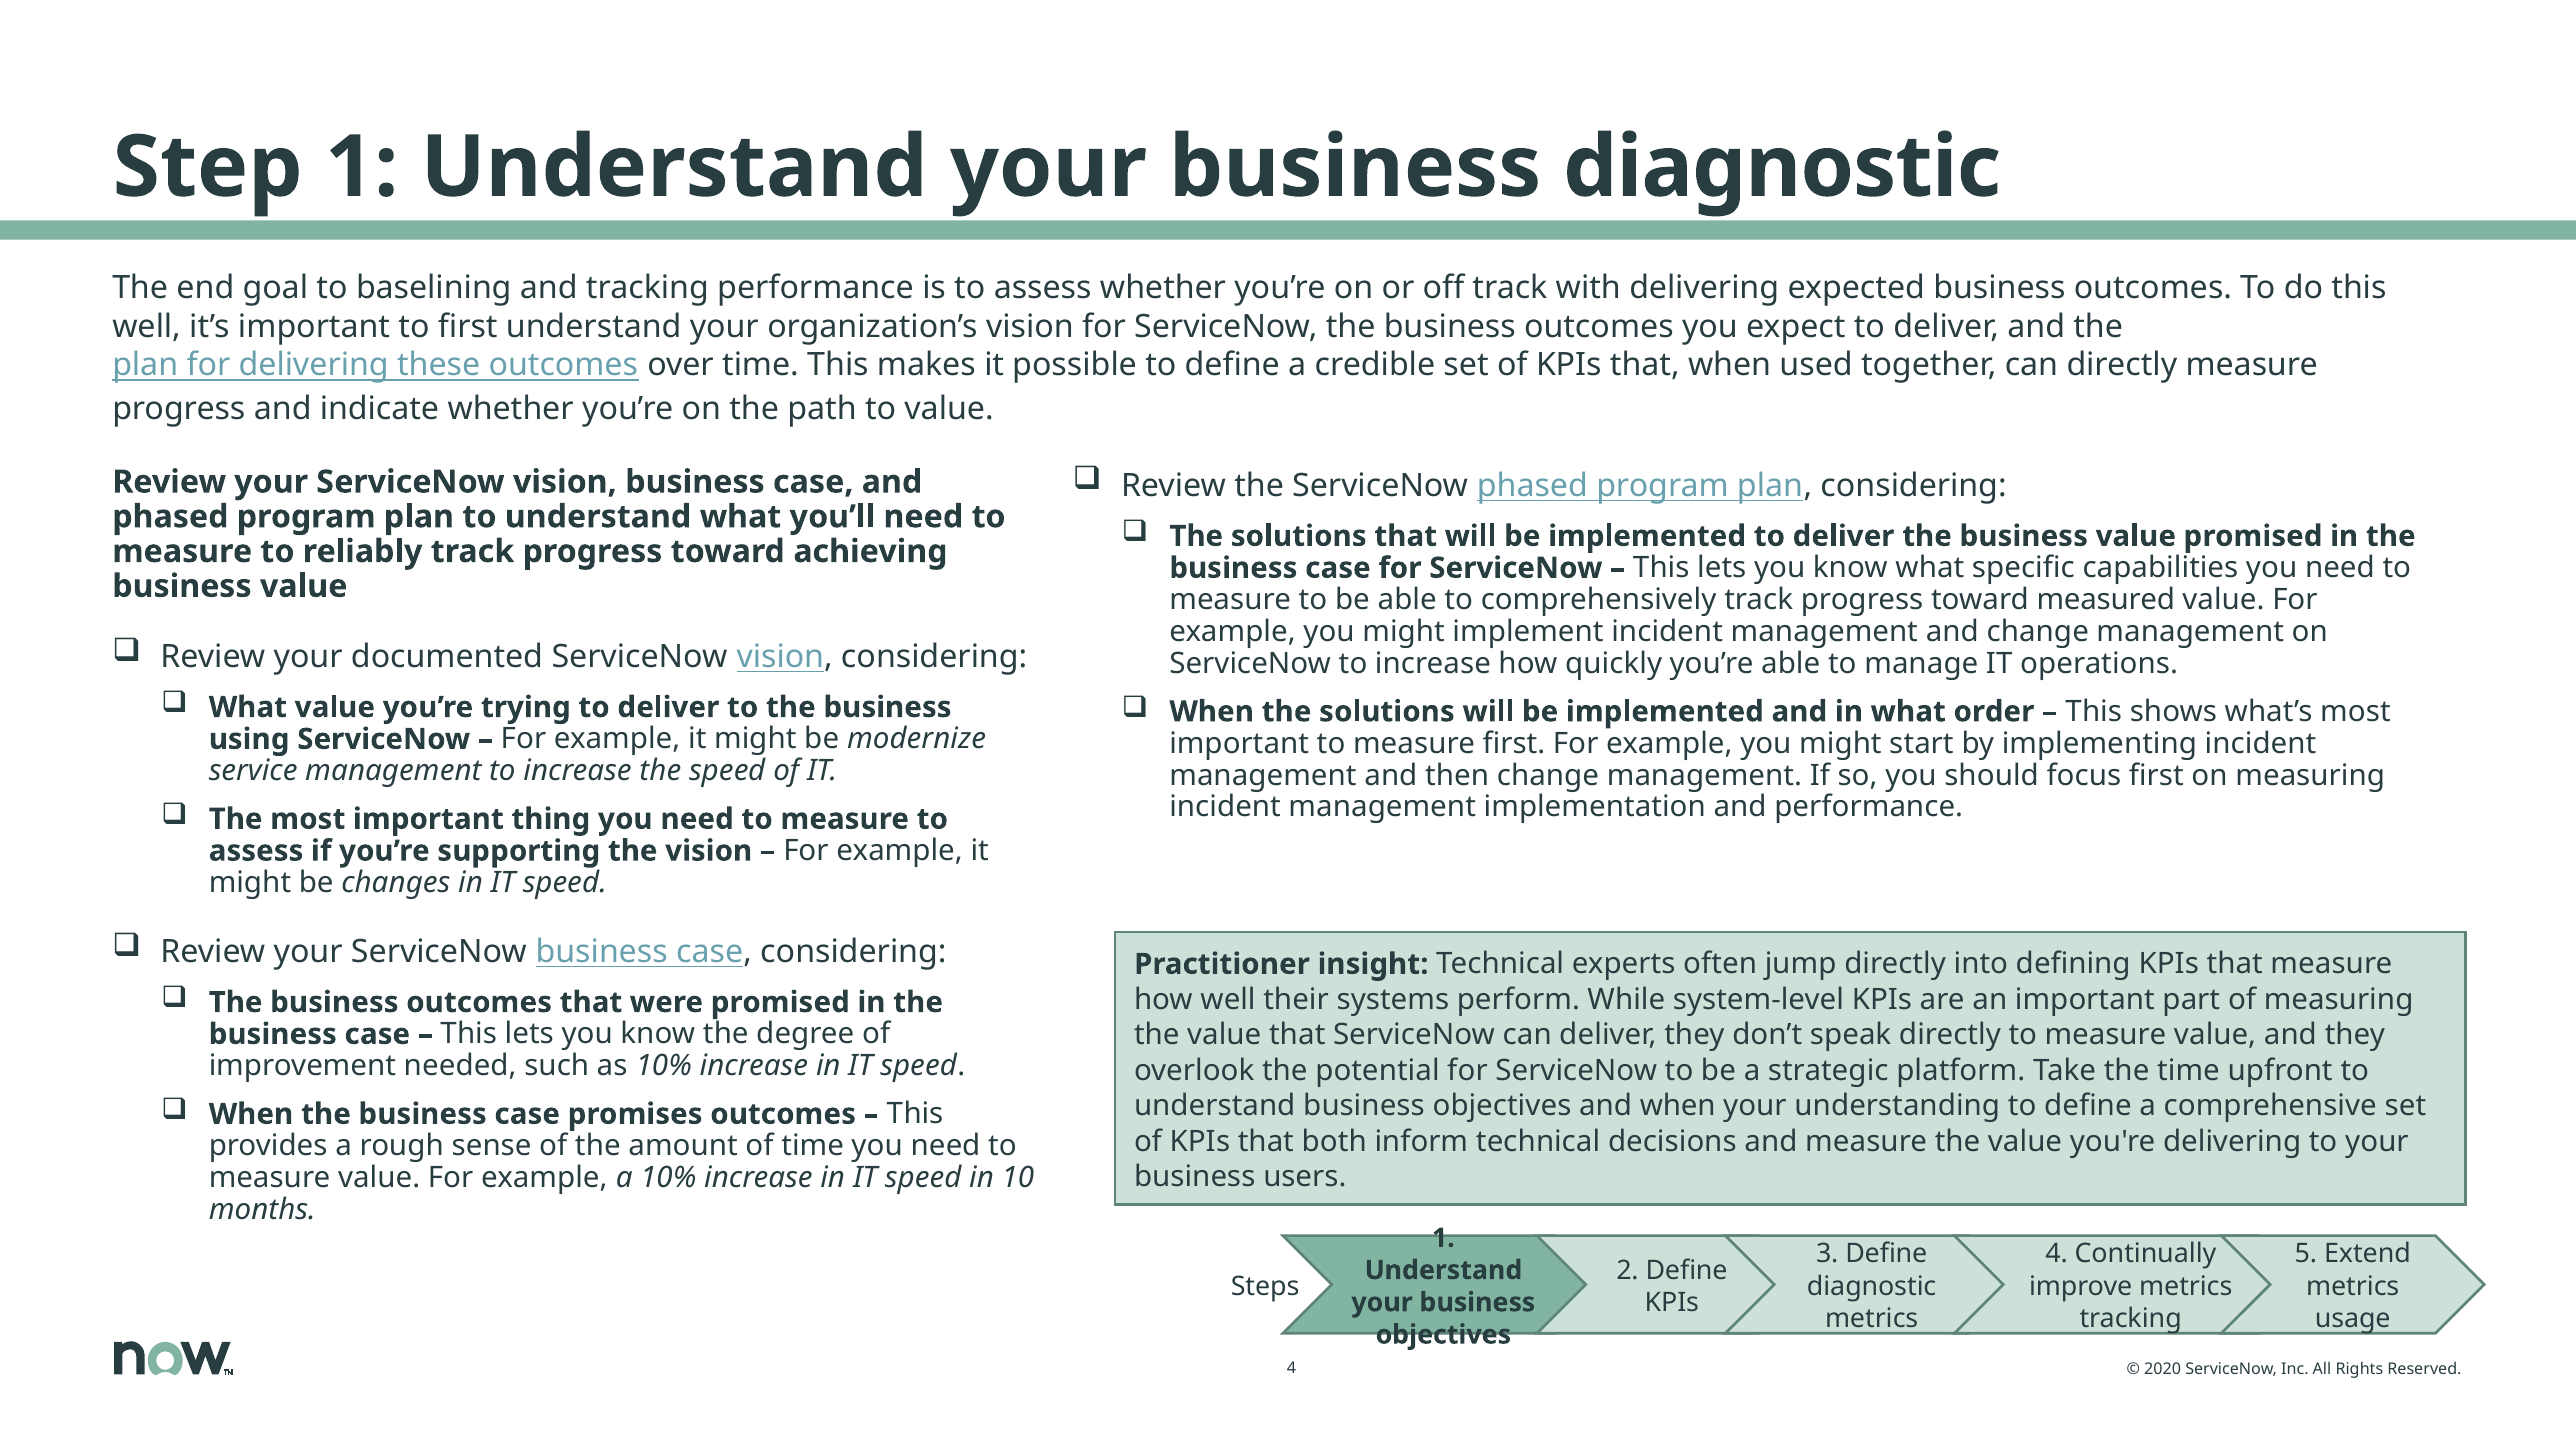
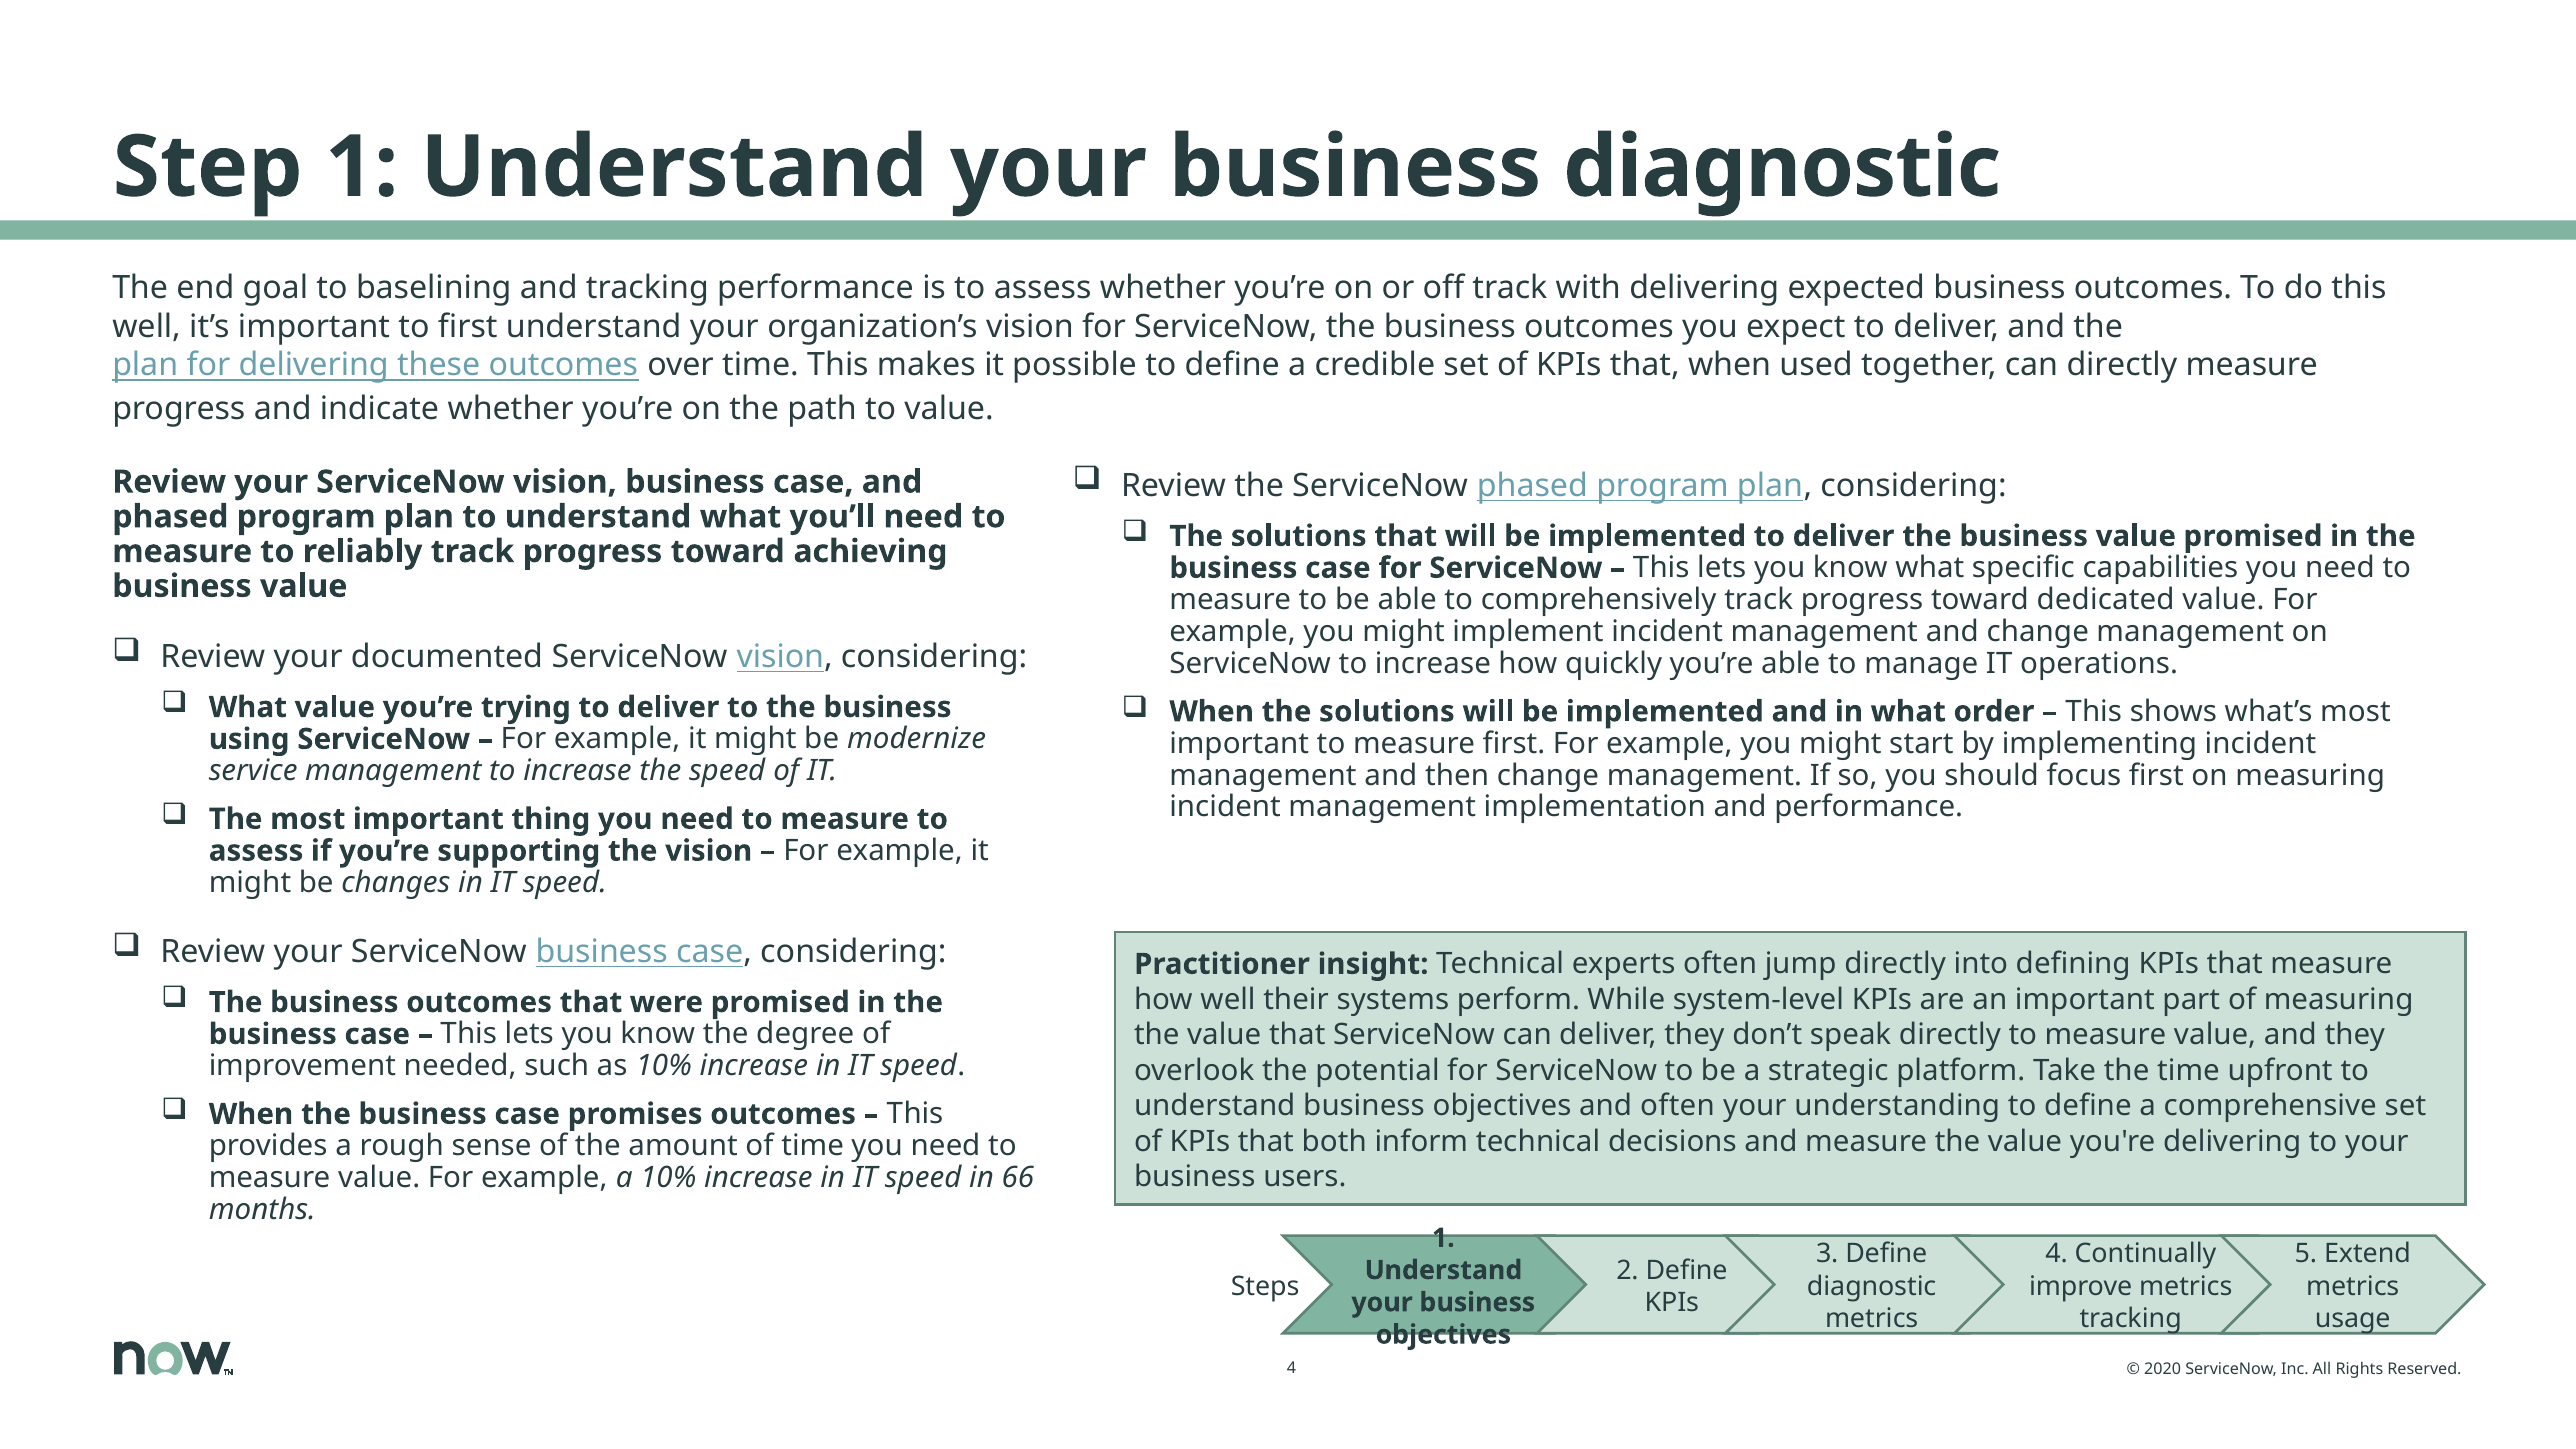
measured: measured -> dedicated (2106, 600)
and when: when -> often (1678, 1106)
10: 10 -> 66 (1018, 1178)
